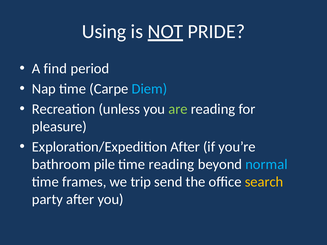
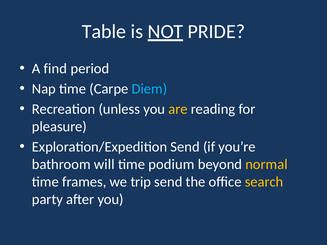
Using: Using -> Table (104, 32)
are colour: light green -> yellow (178, 109)
Exploration/Expedition After: After -> Send (185, 147)
pile: pile -> will (104, 165)
time reading: reading -> podium (171, 165)
normal colour: light blue -> yellow (266, 165)
